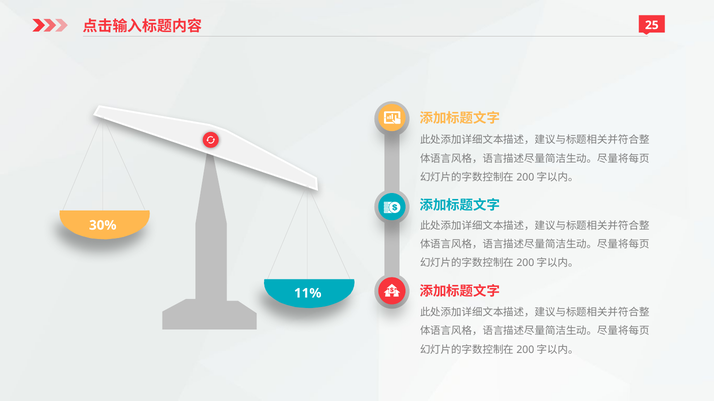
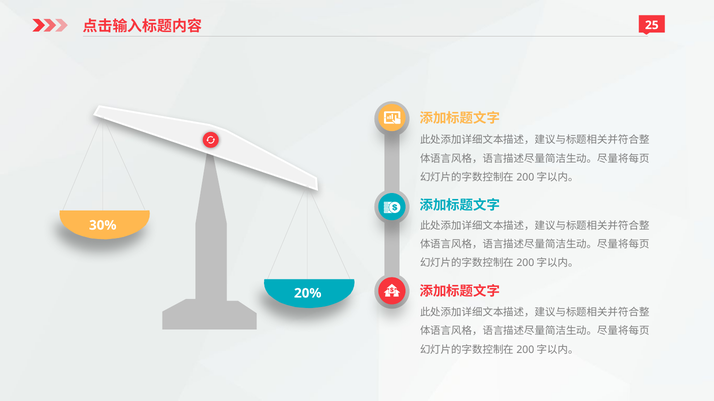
11%: 11% -> 20% (308, 294)
